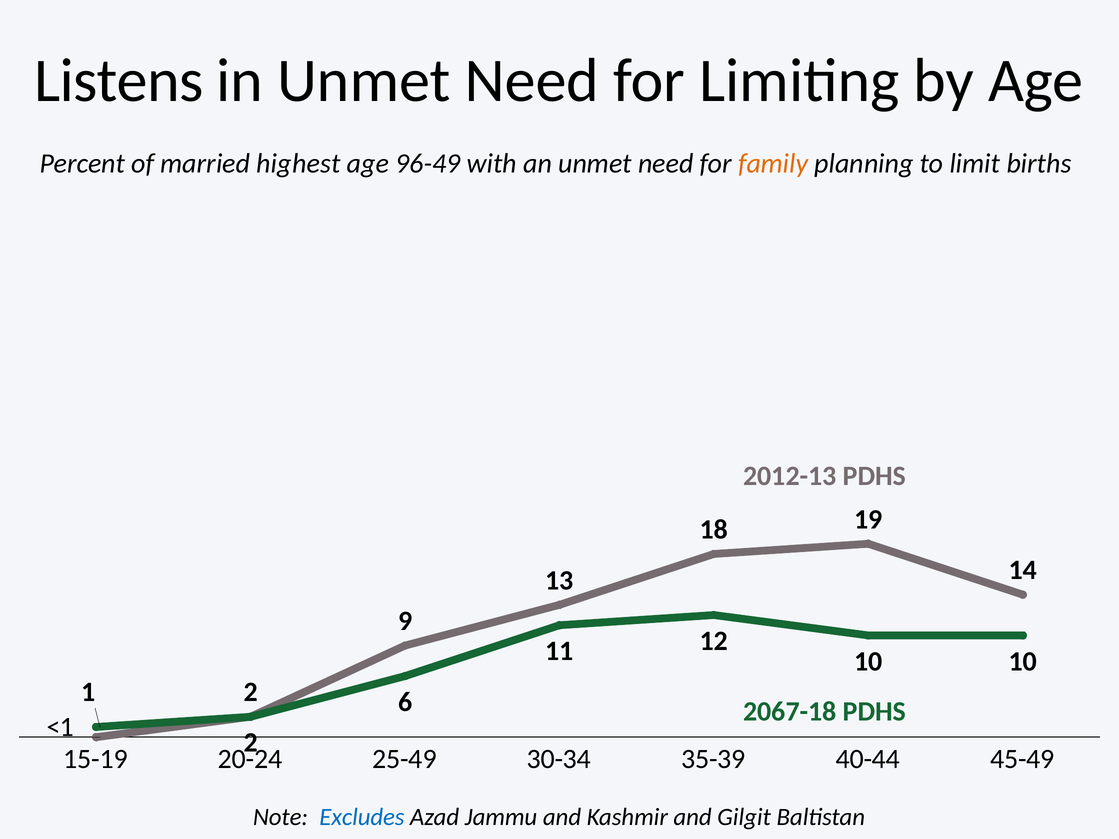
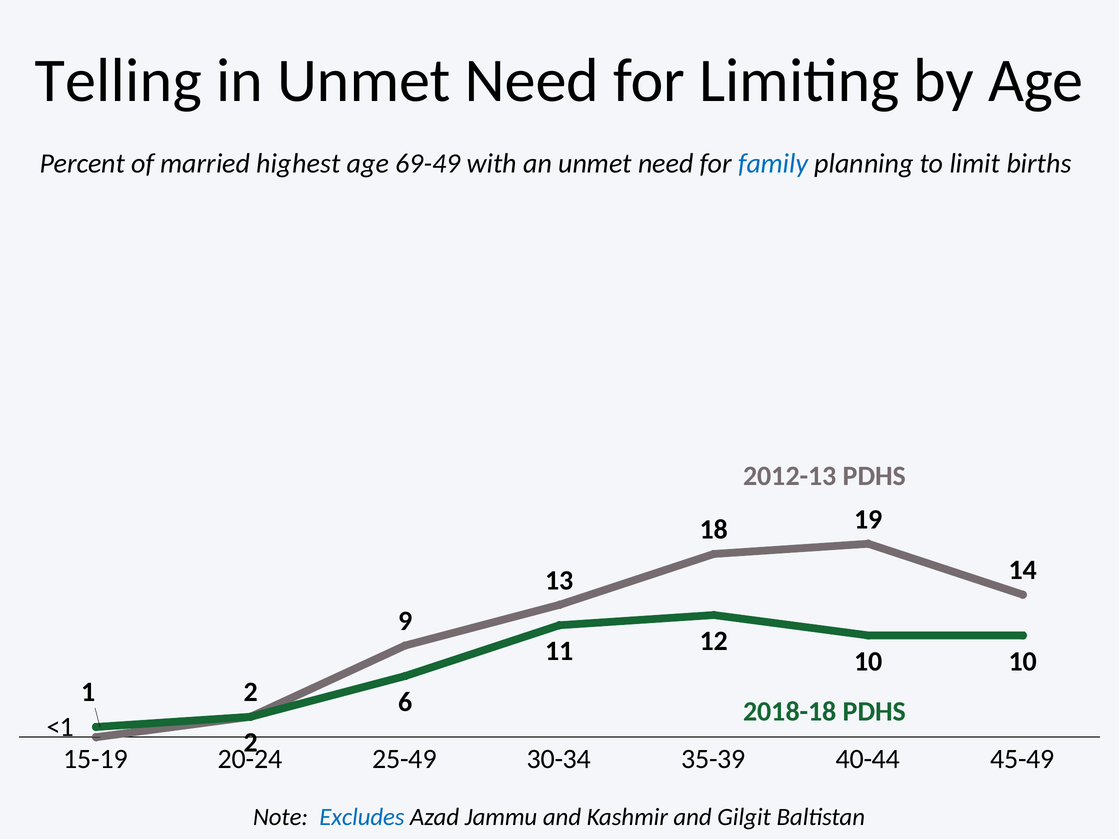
Listens: Listens -> Telling (118, 81)
96-49: 96-49 -> 69-49 (428, 164)
family colour: orange -> blue (773, 164)
2067-18: 2067-18 -> 2018-18 (790, 712)
